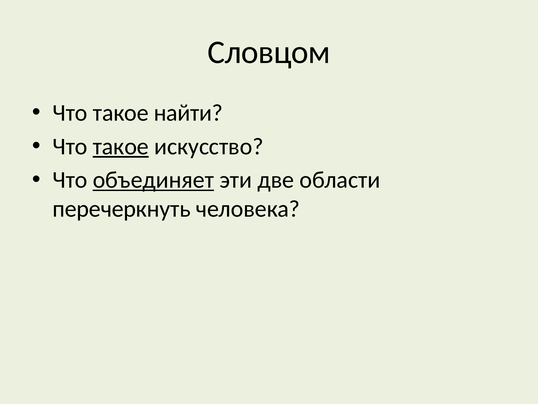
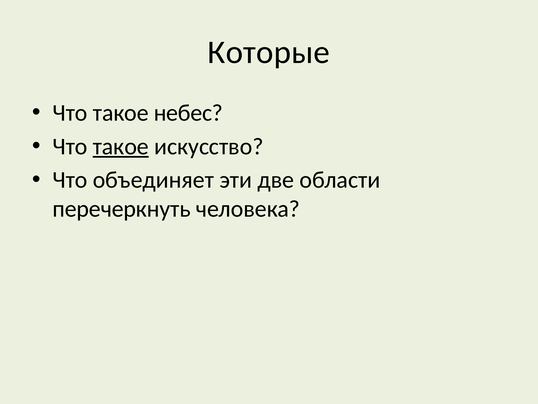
Словцом: Словцом -> Которые (269, 52)
найти: найти -> небес (188, 113)
объединяет underline: present -> none (153, 180)
